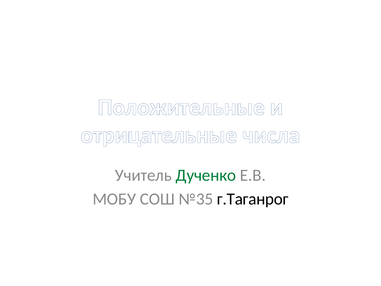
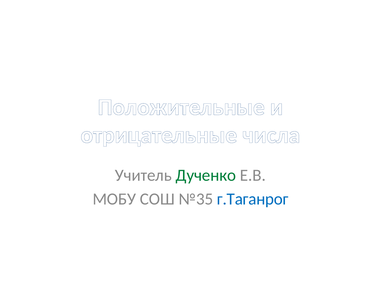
г.Таганрог colour: black -> blue (253, 199)
